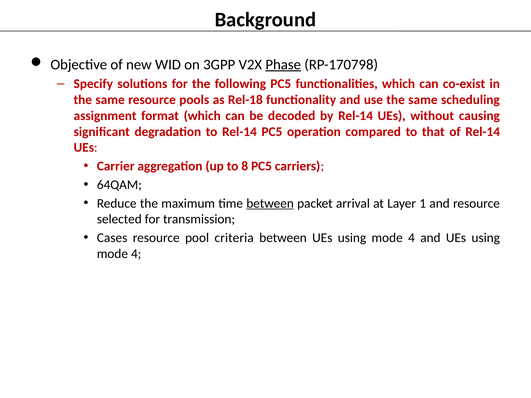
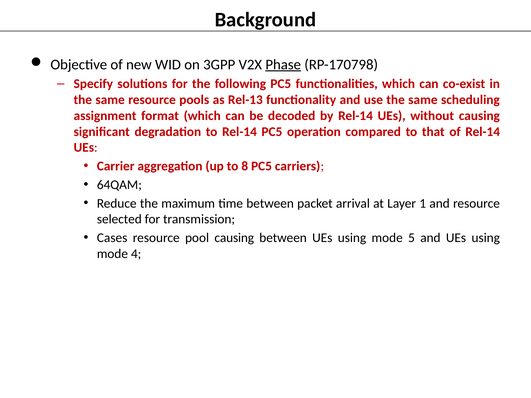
Rel-18: Rel-18 -> Rel-13 (245, 100)
between underline: present -> none (270, 203)
pool criteria: criteria -> causing (234, 238)
4: 4 -> 5 (412, 238)
